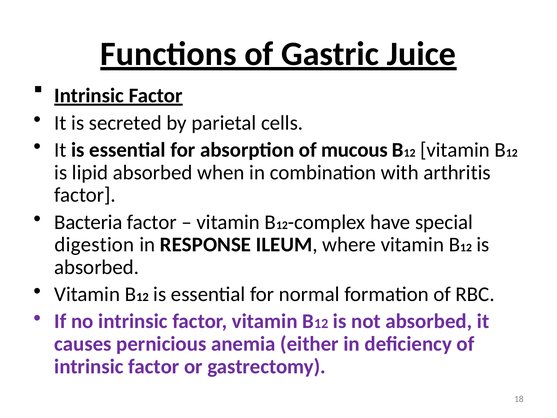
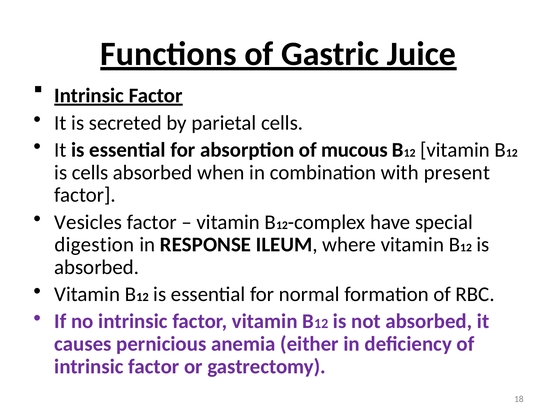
is lipid: lipid -> cells (90, 172)
arthritis: arthritis -> present (457, 172)
Bacteria: Bacteria -> Vesicles (88, 222)
